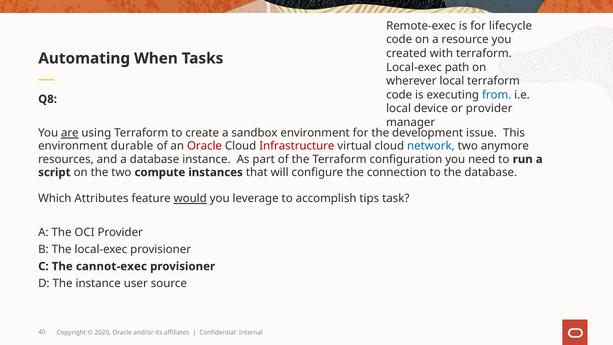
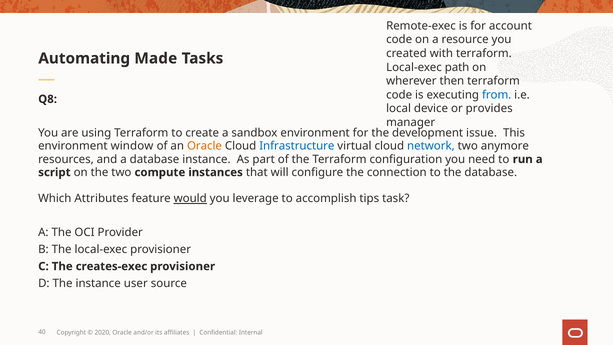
lifecycle: lifecycle -> account (510, 26)
When: When -> Made (156, 58)
wherever local: local -> then (452, 81)
or provider: provider -> provides (489, 109)
are underline: present -> none (70, 133)
durable: durable -> window (132, 146)
Oracle colour: red -> orange (205, 146)
Infrastructure colour: red -> blue (297, 146)
cannot-exec: cannot-exec -> creates-exec (111, 266)
